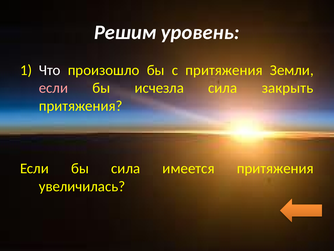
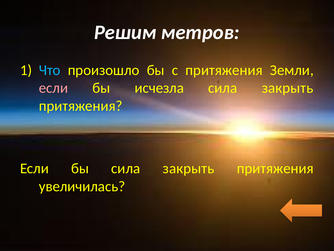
уровень: уровень -> метров (200, 32)
Что colour: white -> light blue (50, 70)
бы сила имеется: имеется -> закрыть (188, 168)
